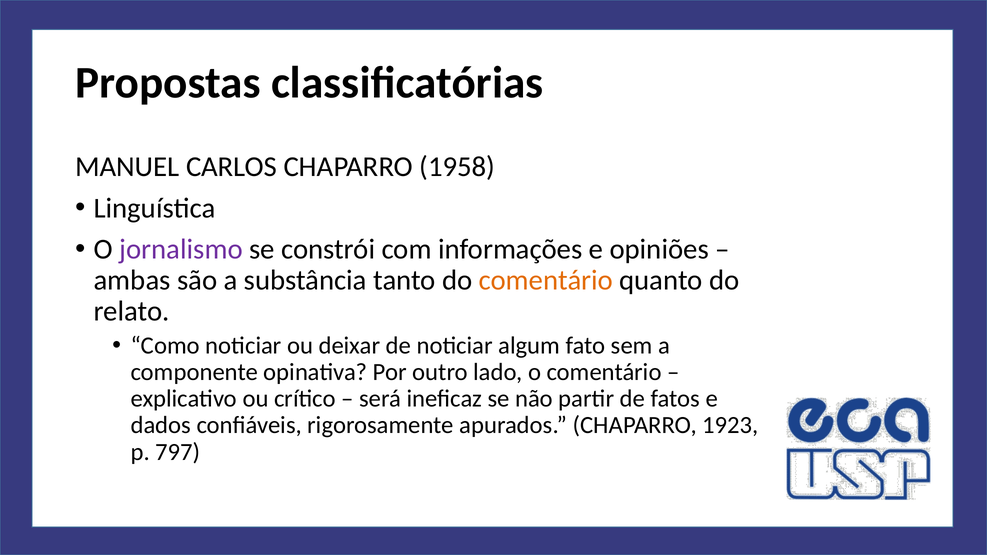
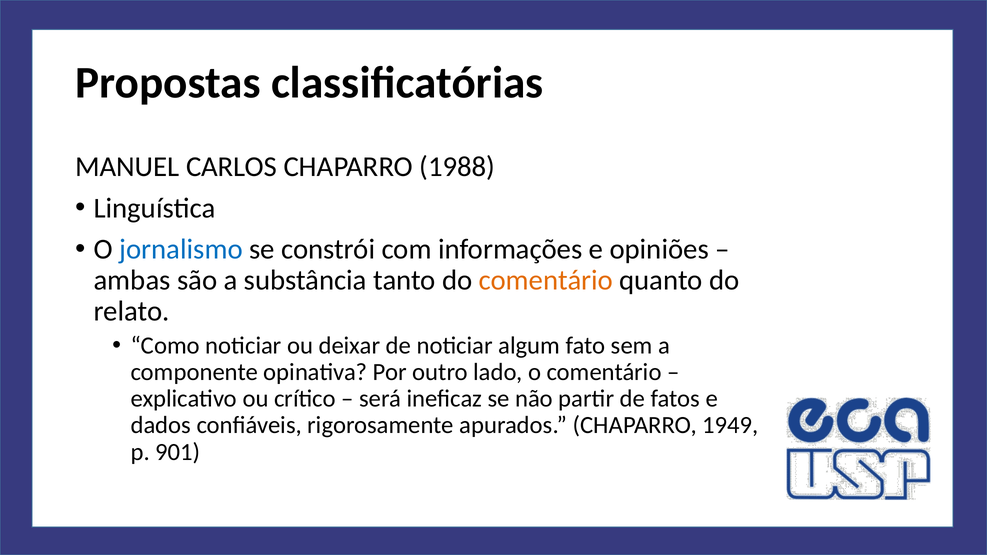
1958: 1958 -> 1988 (457, 167)
jornalismo colour: purple -> blue (181, 249)
1923: 1923 -> 1949 (730, 425)
797: 797 -> 901 (178, 452)
